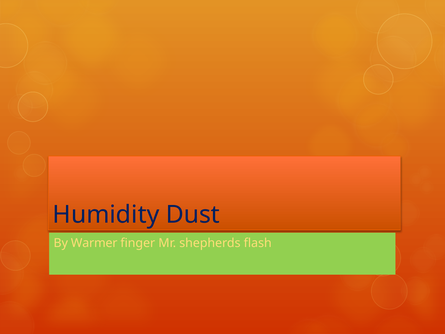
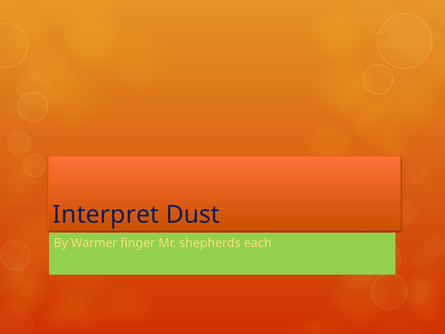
Humidity: Humidity -> Interpret (106, 215)
flash: flash -> each (258, 243)
